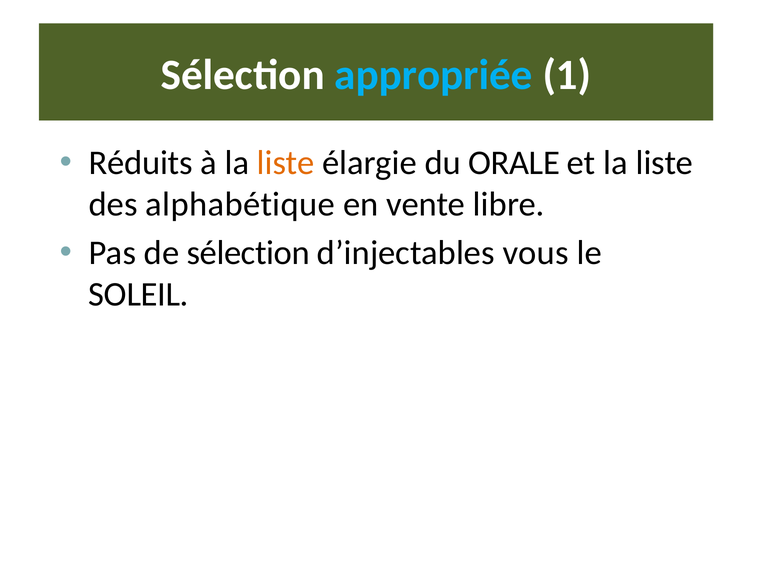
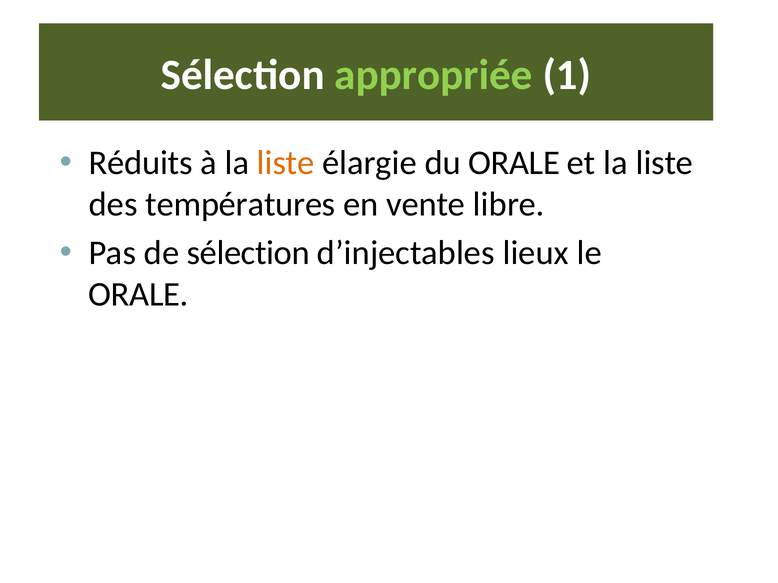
appropriée colour: light blue -> light green (434, 75)
alphabétique: alphabétique -> températures (240, 205)
vous: vous -> lieux (536, 253)
SOLEIL: SOLEIL -> ORALE (138, 295)
